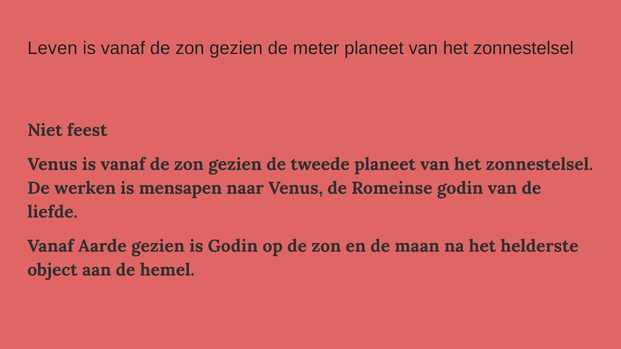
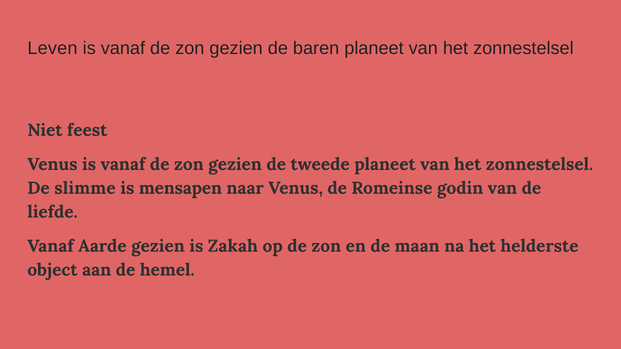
meter: meter -> baren (316, 49)
werken: werken -> slimme (85, 188)
is Godin: Godin -> Zakah (233, 246)
